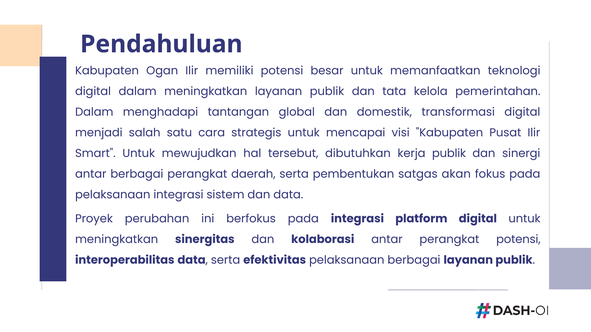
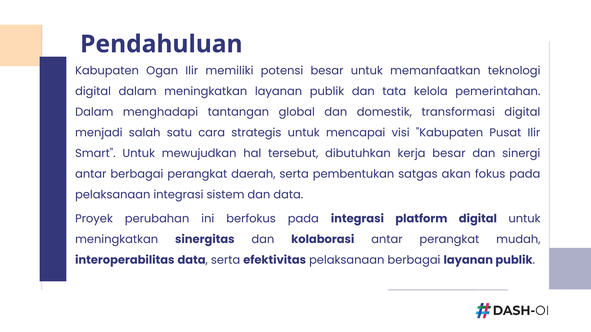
kerja publik: publik -> besar (449, 154)
perangkat potensi: potensi -> mudah (518, 240)
